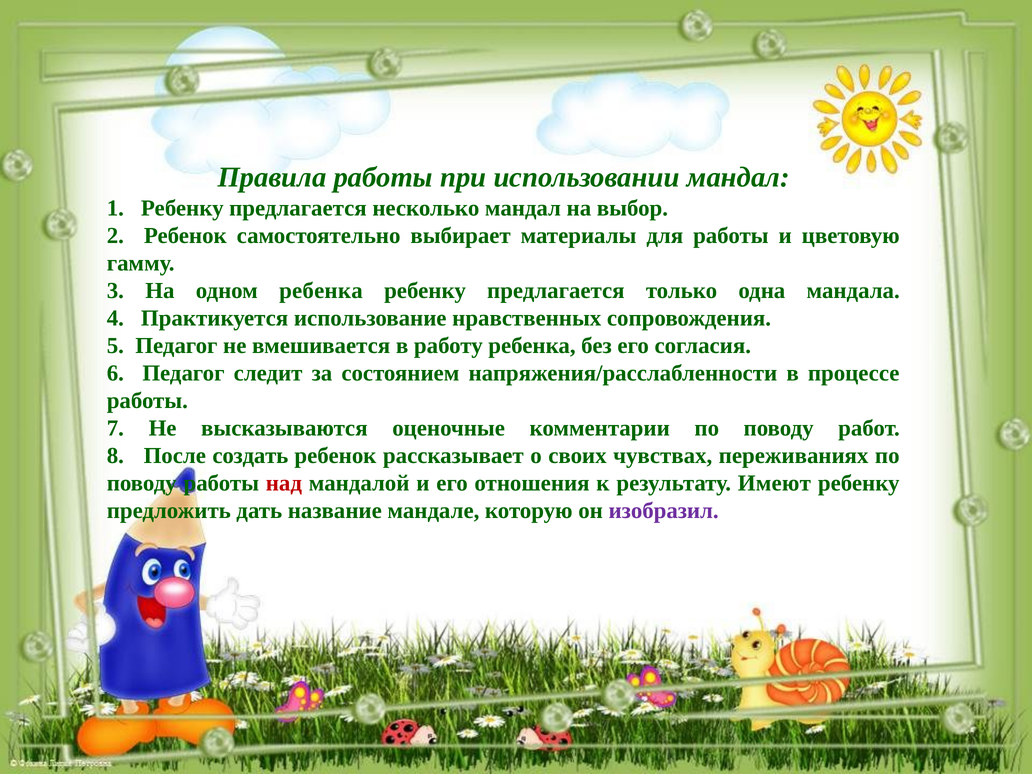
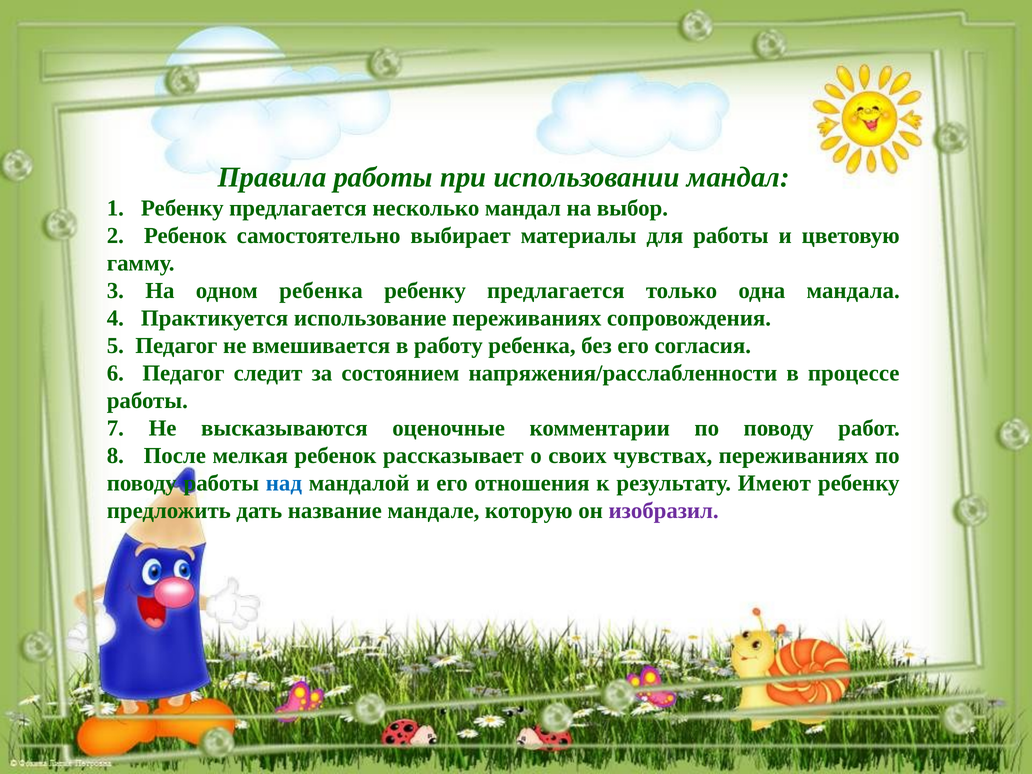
использование нравственных: нравственных -> переживаниях (527, 318)
создать: создать -> мелкая (250, 456)
над colour: red -> blue (284, 483)
